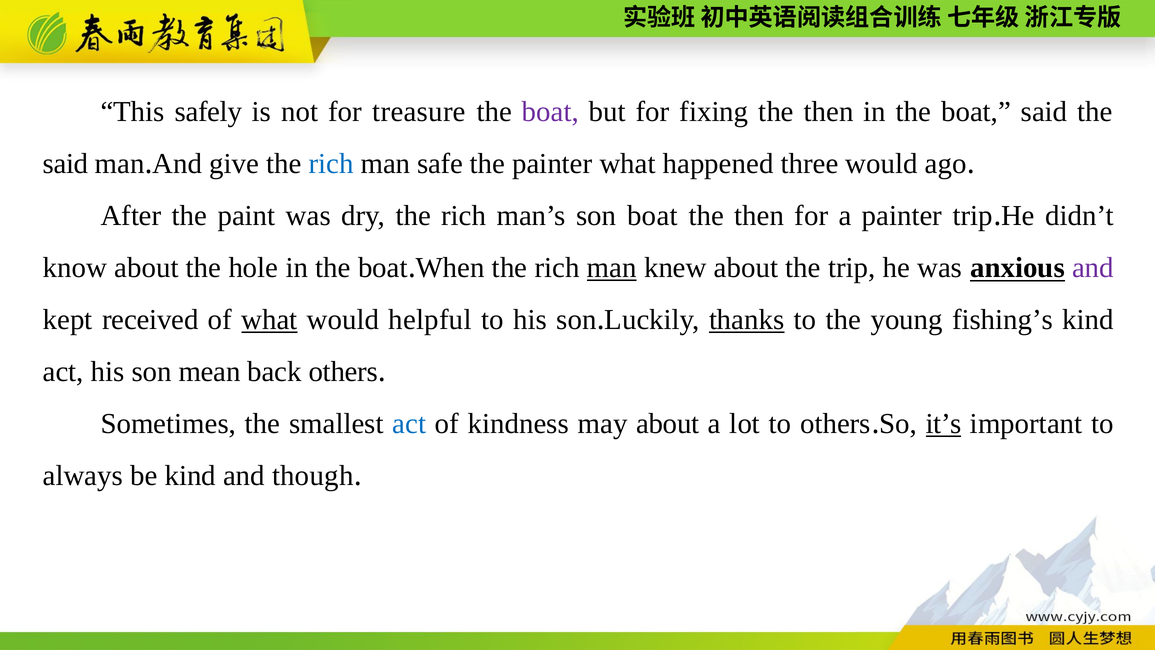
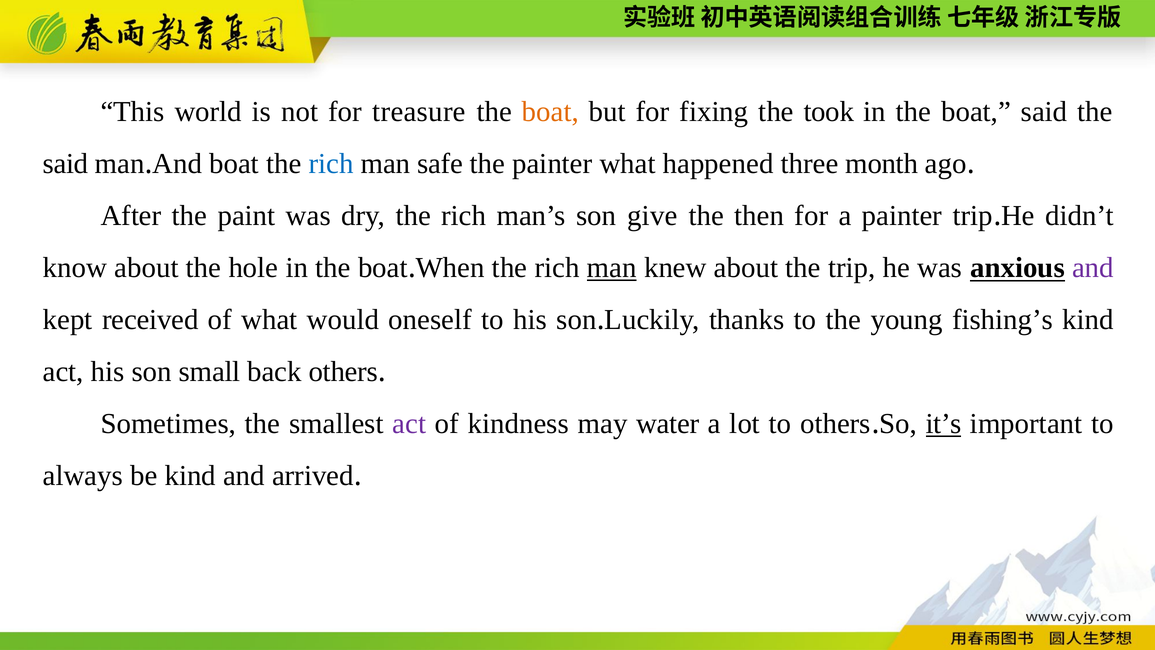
safely: safely -> world (208, 112)
boat colour: purple -> orange (550, 112)
fixing the then: then -> took (829, 112)
And give: give -> boat (234, 164)
three would: would -> month (882, 164)
son boat: boat -> give (652, 216)
what underline: present -> none (269, 320)
helpful: helpful -> oneself (430, 320)
thanks underline: present -> none (747, 320)
mean: mean -> small (210, 372)
act colour: blue -> purple (409, 424)
may about: about -> water (668, 424)
though: though -> arrived (313, 476)
